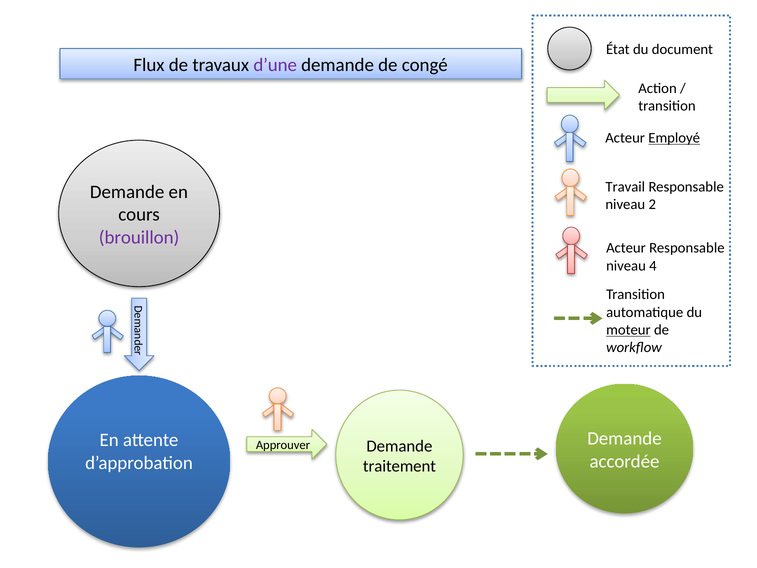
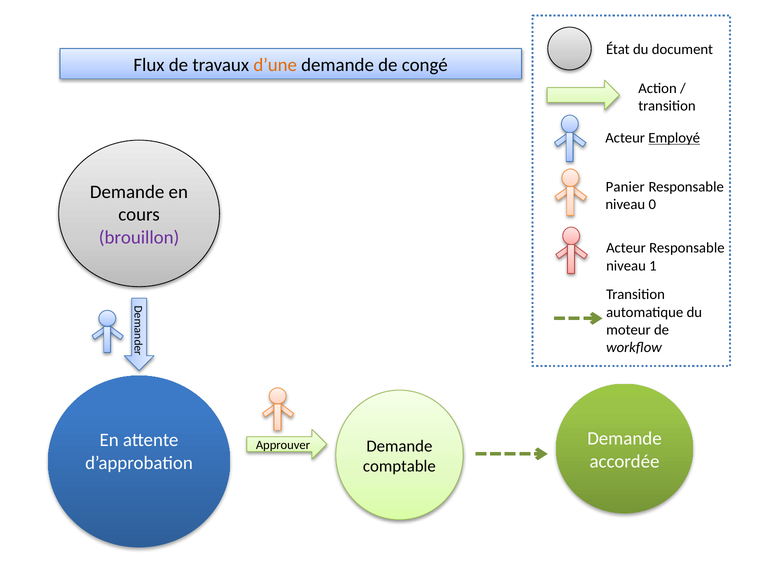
d’une colour: purple -> orange (275, 65)
Travail: Travail -> Panier (625, 187)
2: 2 -> 0 (652, 204)
4: 4 -> 1 (653, 266)
moteur underline: present -> none (628, 330)
traitement: traitement -> comptable (399, 466)
